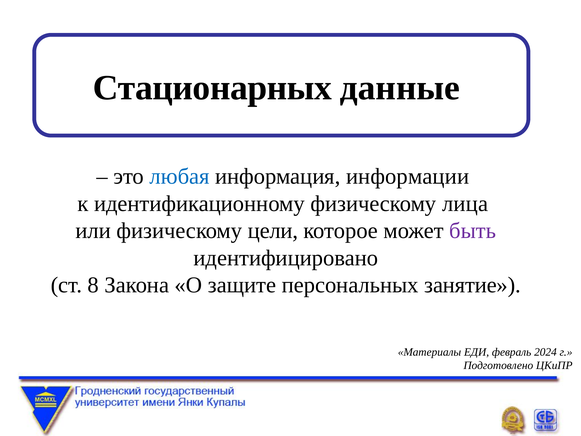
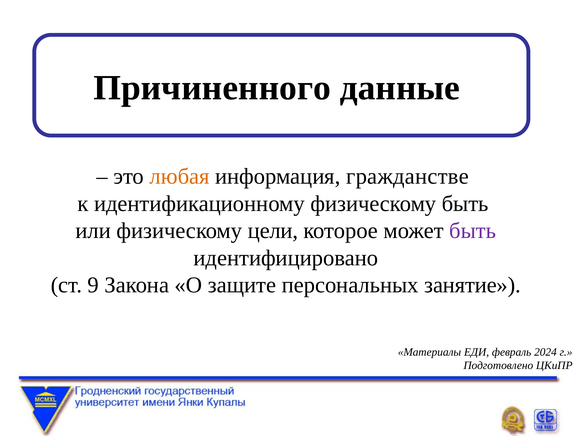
Стационарных: Стационарных -> Причиненного (212, 88)
любая colour: blue -> orange (180, 176)
информации: информации -> гражданстве (408, 176)
физическому лица: лица -> быть (465, 204)
8: 8 -> 9 (93, 285)
